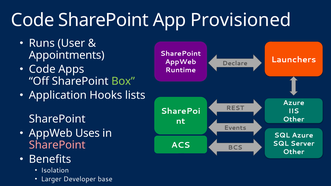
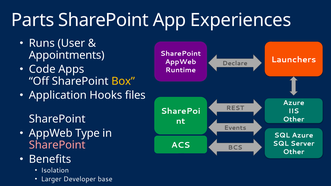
Code: Code -> Parts (33, 20)
Provisioned: Provisioned -> Experiences (241, 20)
Box colour: light green -> yellow (123, 81)
lists: lists -> files (135, 95)
Uses: Uses -> Type (87, 133)
